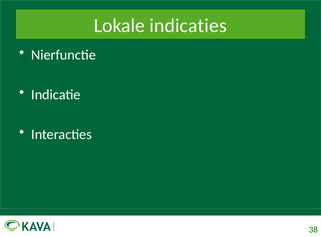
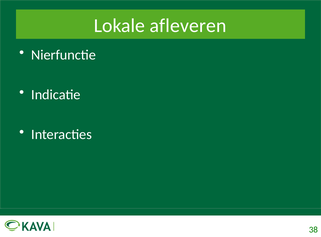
indicaties: indicaties -> afleveren (188, 26)
